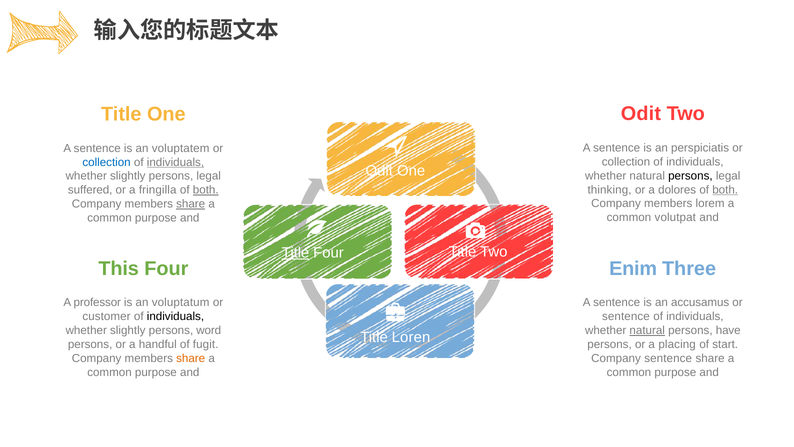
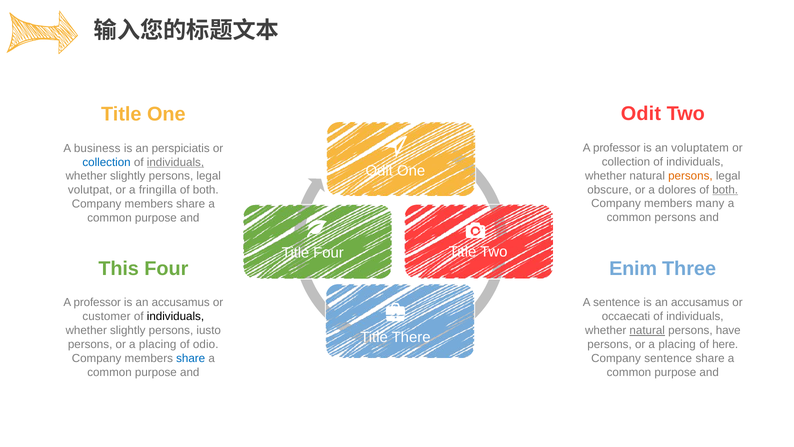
sentence: sentence -> professor (617, 148)
perspiciatis: perspiciatis -> voluptatem (700, 148)
sentence: sentence -> business (97, 148)
voluptatem: voluptatem -> perspiciatis (181, 148)
persons colour: black -> orange (690, 176)
thinking: thinking -> obscure (610, 190)
suffered: suffered -> volutpat (90, 190)
both underline: present -> none (206, 190)
lorem: lorem -> many (710, 203)
share underline: present -> none (191, 204)
common volutpat: volutpat -> persons (675, 217)
Title underline: present -> none (295, 252)
voluptatum: voluptatum -> accusamus (181, 302)
sentence: sentence -> occaecati (626, 316)
word: word -> iusto (209, 330)
Loren: Loren -> There (411, 337)
handful: handful -> placing (158, 344)
fugit: fugit -> odio (206, 344)
start: start -> here (725, 344)
share colour: orange -> blue (191, 358)
